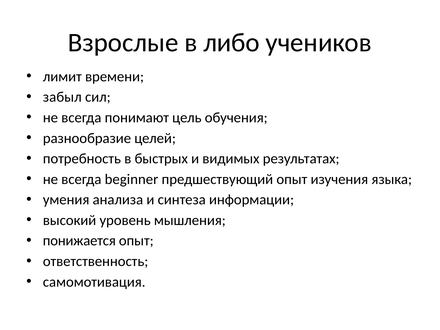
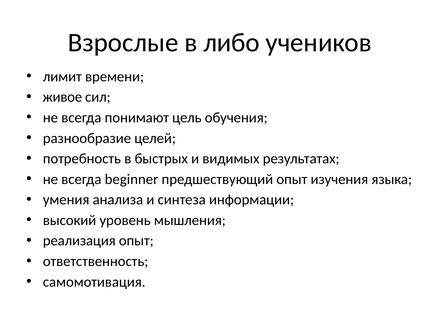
забыл: забыл -> живое (62, 97)
понижается: понижается -> реализация (79, 241)
